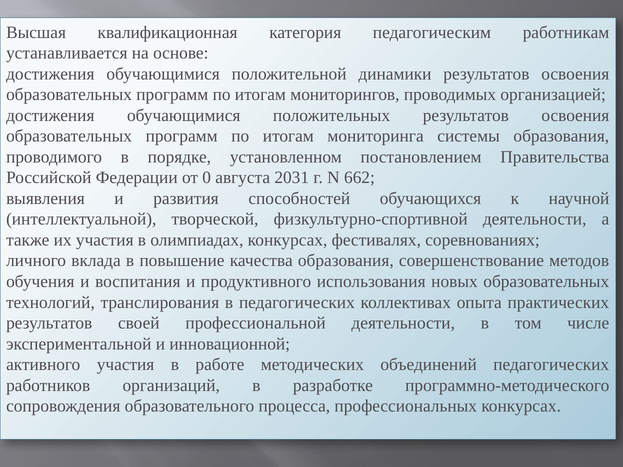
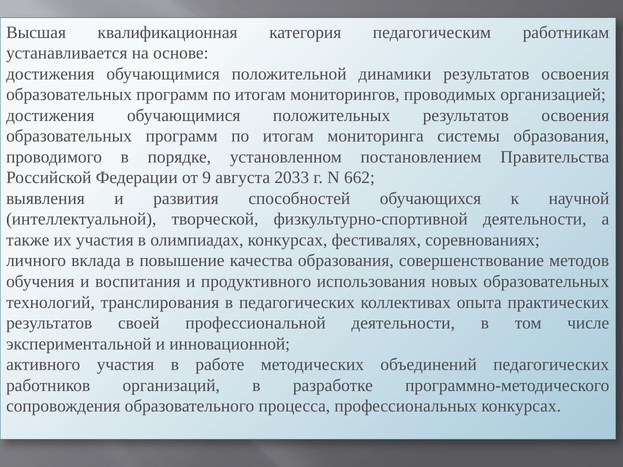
0: 0 -> 9 (207, 178)
2031: 2031 -> 2033 (292, 178)
